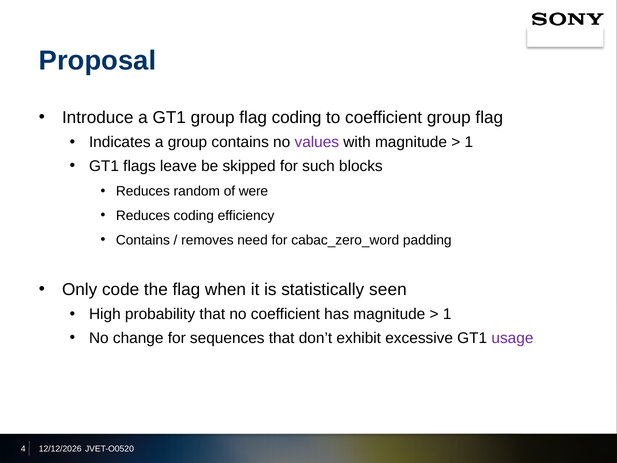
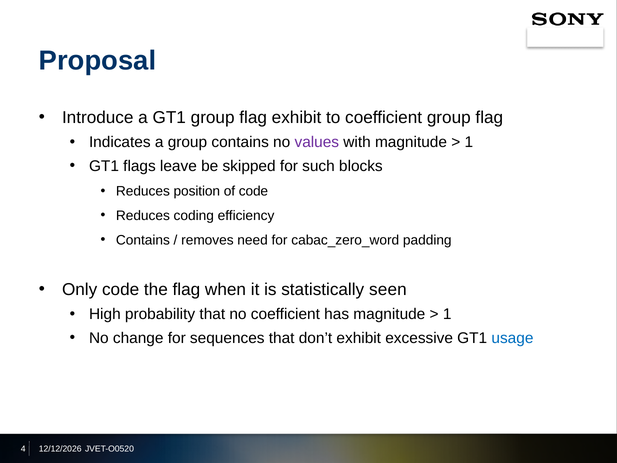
flag coding: coding -> exhibit (297, 118)
random: random -> position (197, 191)
of were: were -> code (253, 191)
usage colour: purple -> blue (512, 338)
